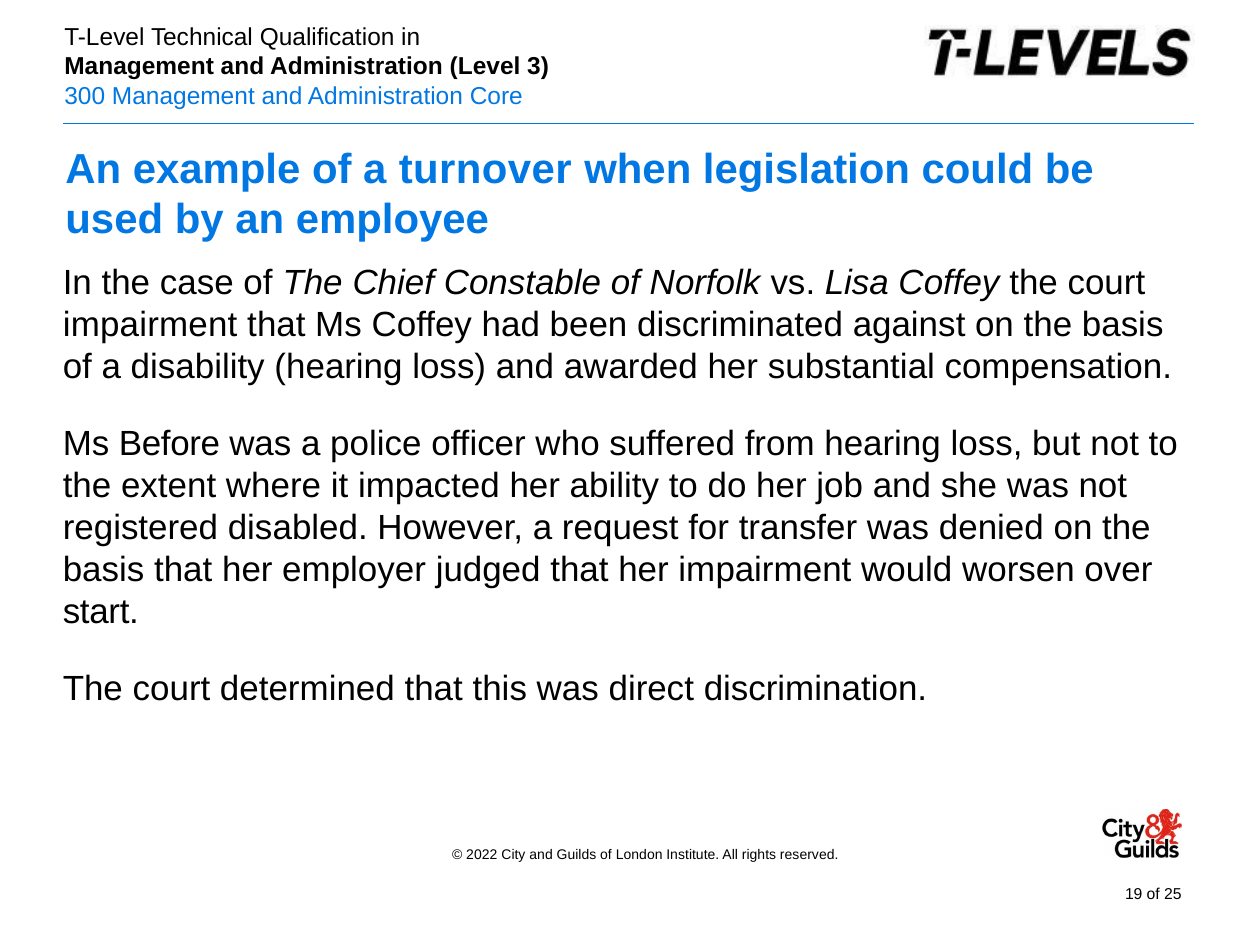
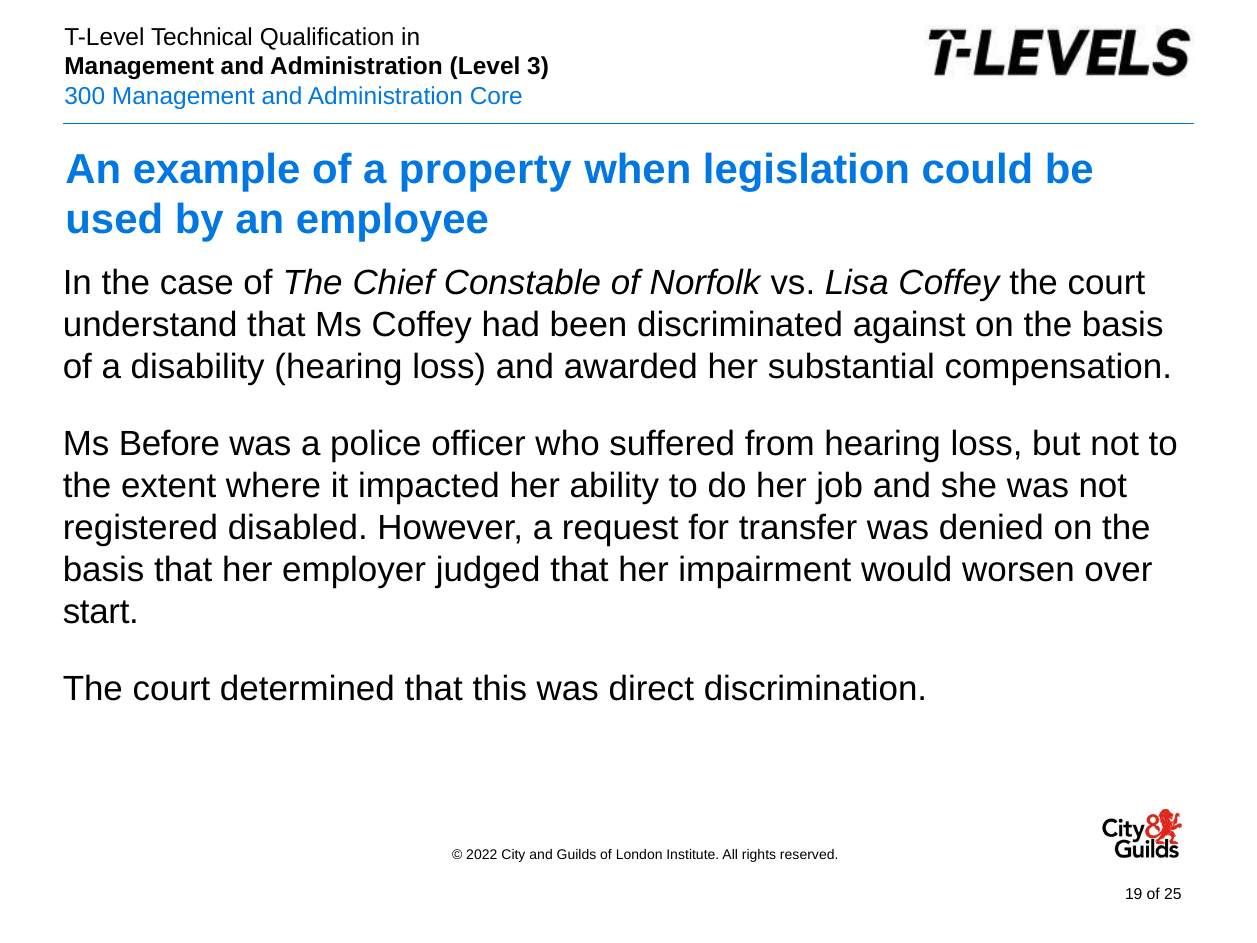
turnover: turnover -> property (485, 169)
impairment: impairment -> understand (150, 325)
